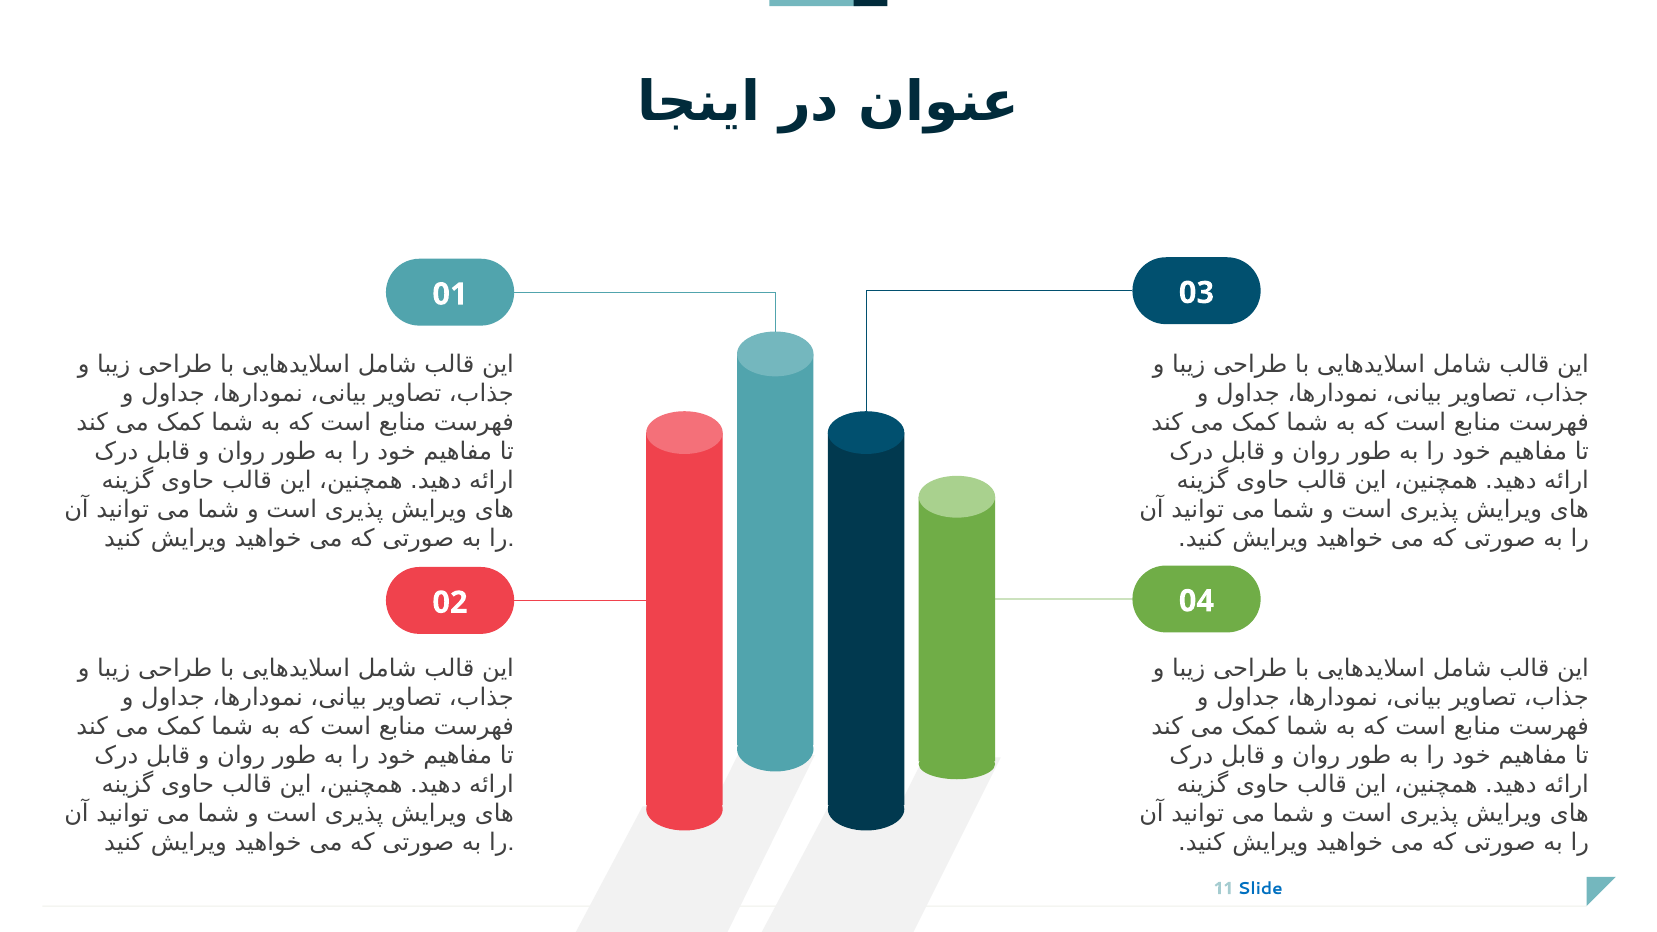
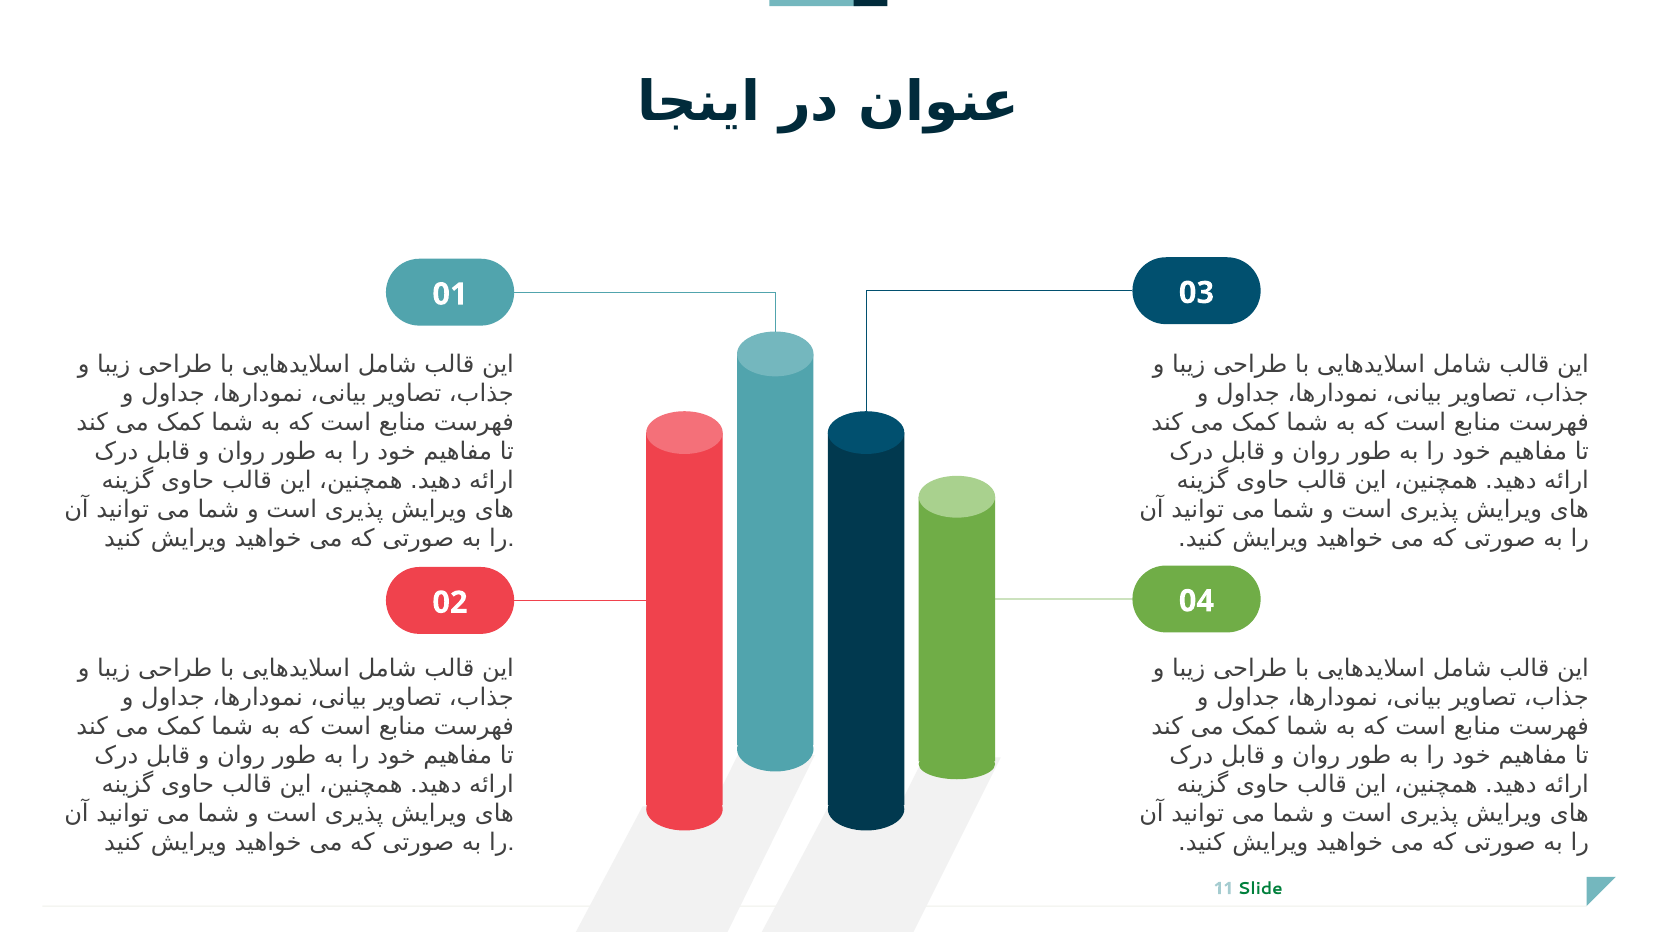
Slide colour: blue -> green (1260, 889)
